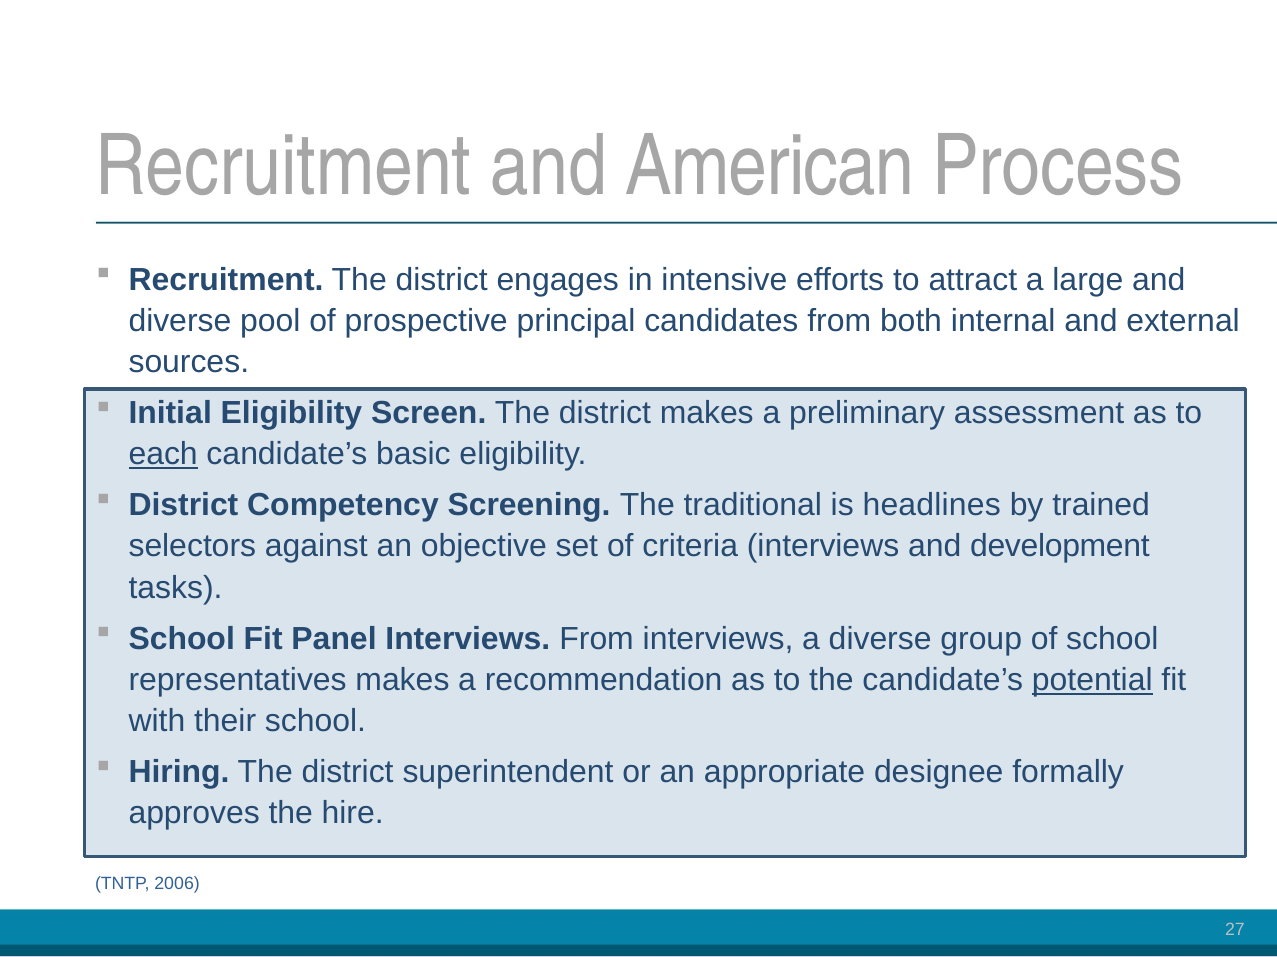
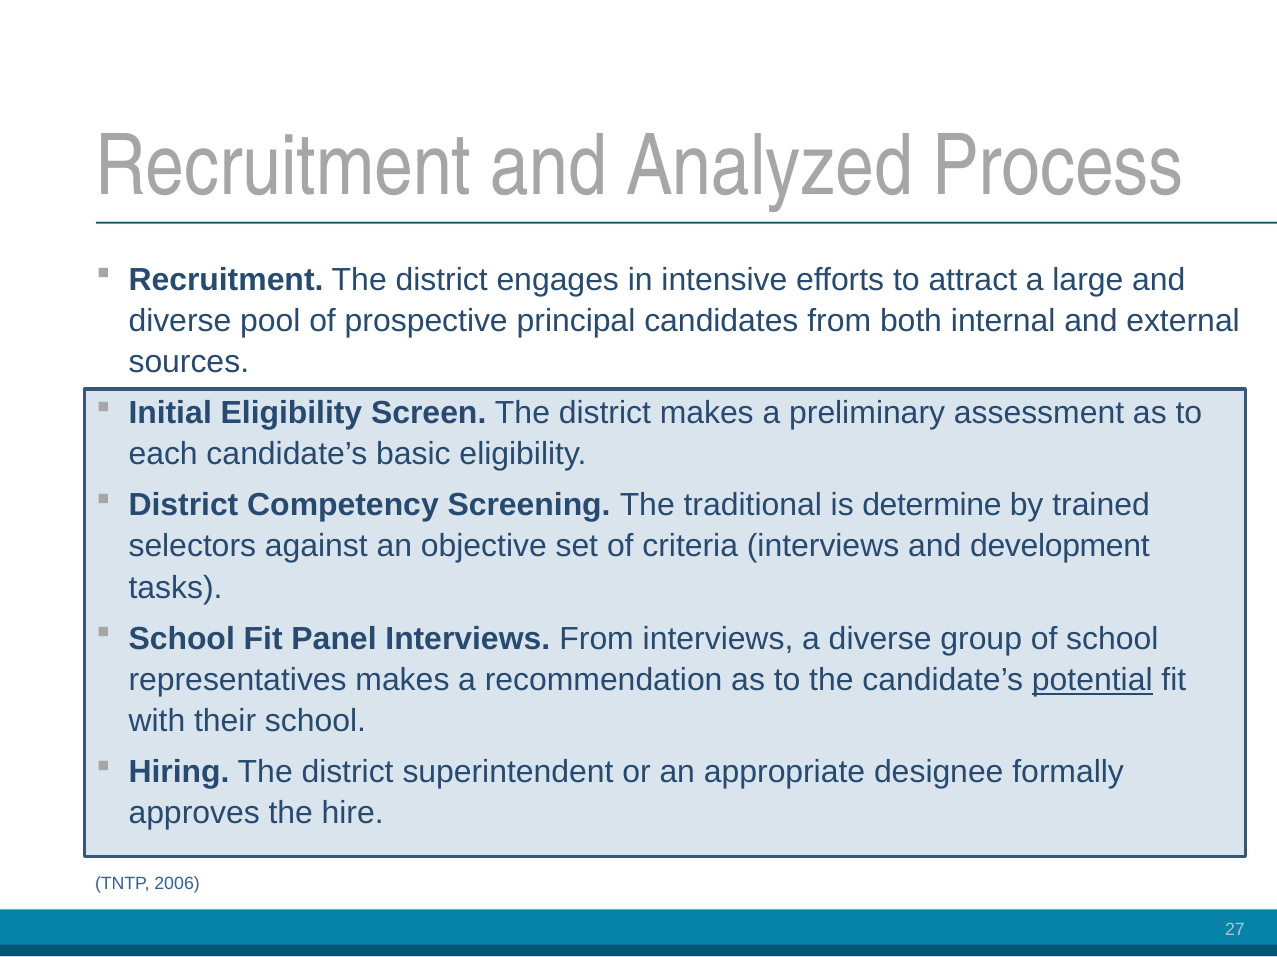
American: American -> Analyzed (770, 166)
each underline: present -> none (163, 455)
headlines: headlines -> determine (932, 506)
